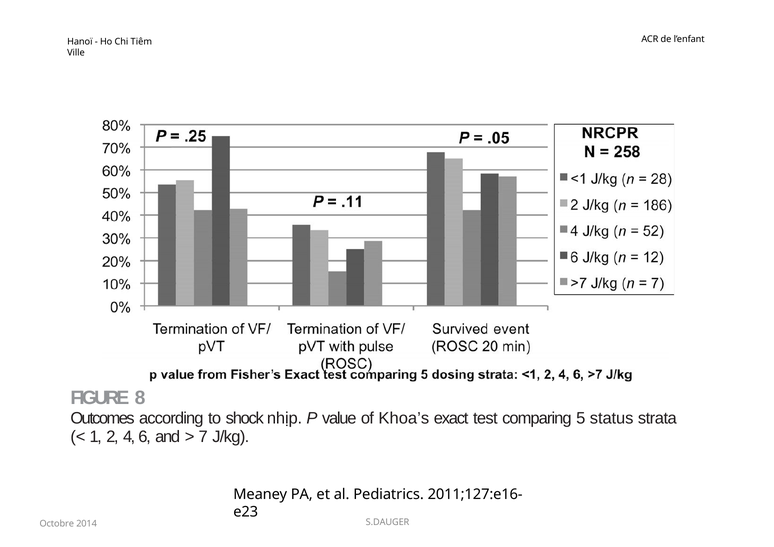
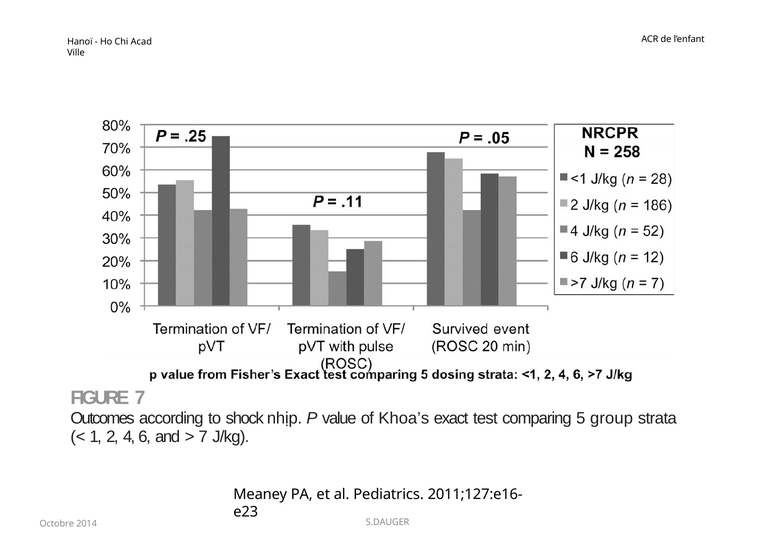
Tiêm: Tiêm -> Acad (141, 42)
FIGURE 8: 8 -> 7 (140, 398)
status: status -> group (612, 418)
